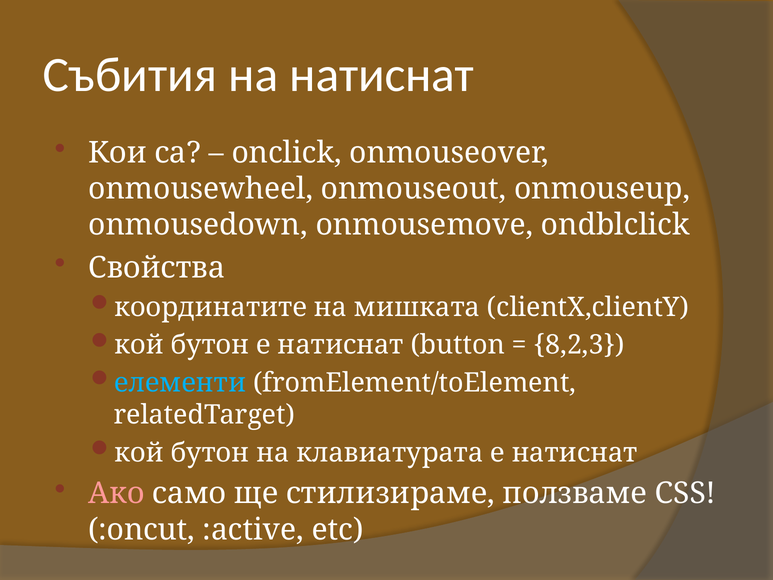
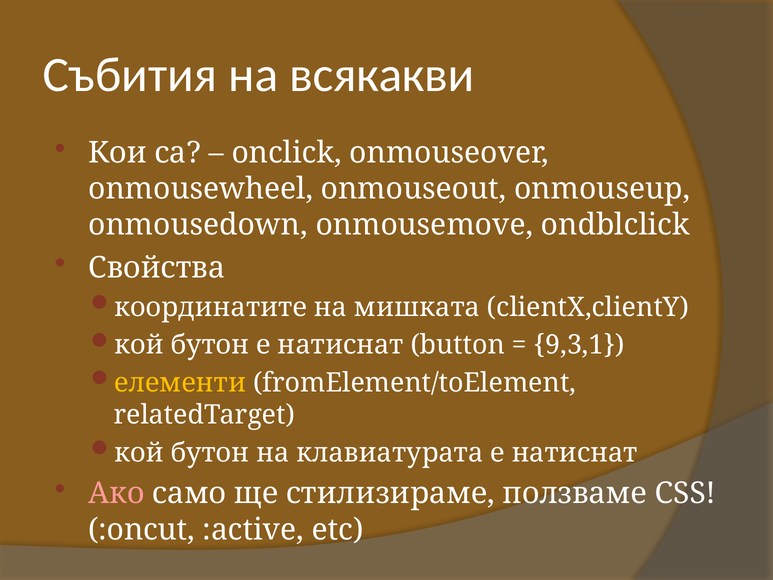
на натиснат: натиснат -> всякакви (382, 75)
8,2,3: 8,2,3 -> 9,3,1 (579, 345)
елементи colour: light blue -> yellow (180, 383)
